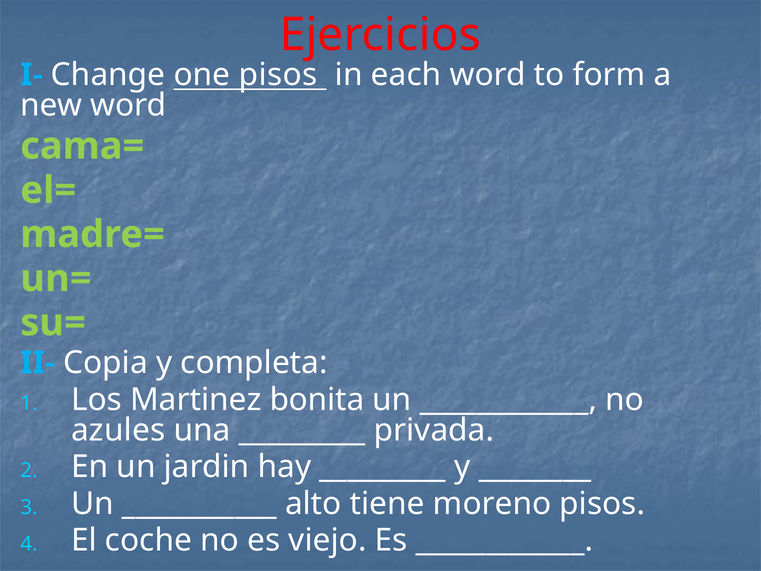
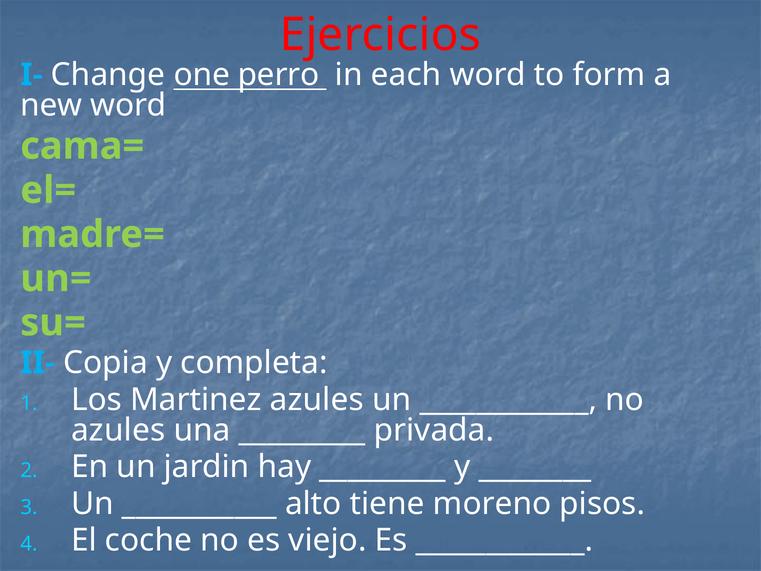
one pisos: pisos -> perro (279, 75)
Martinez bonita: bonita -> azules (317, 399)
